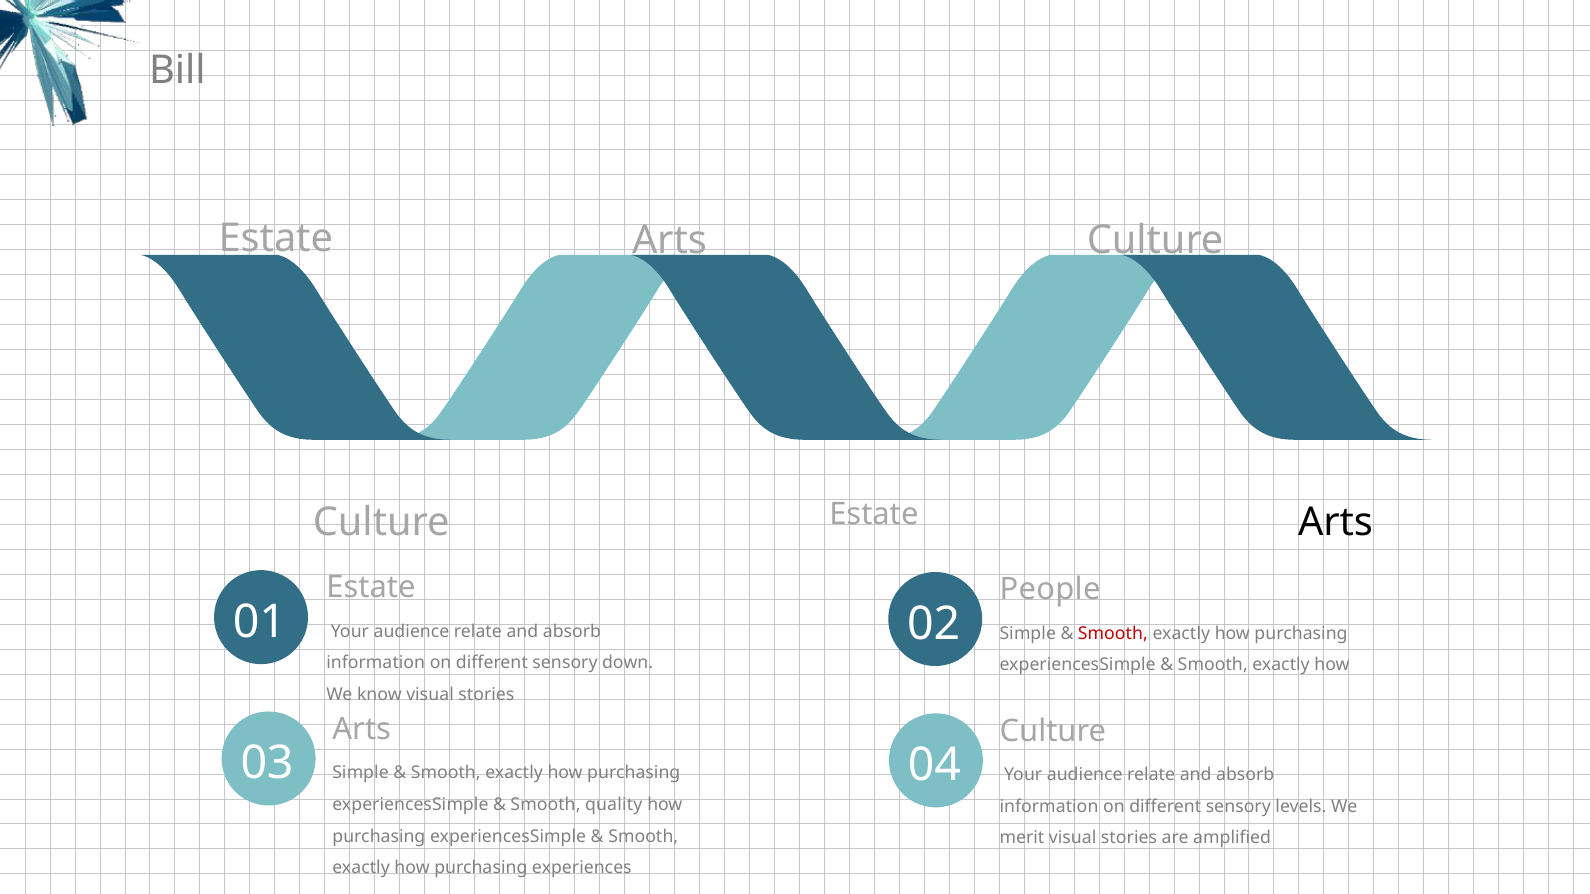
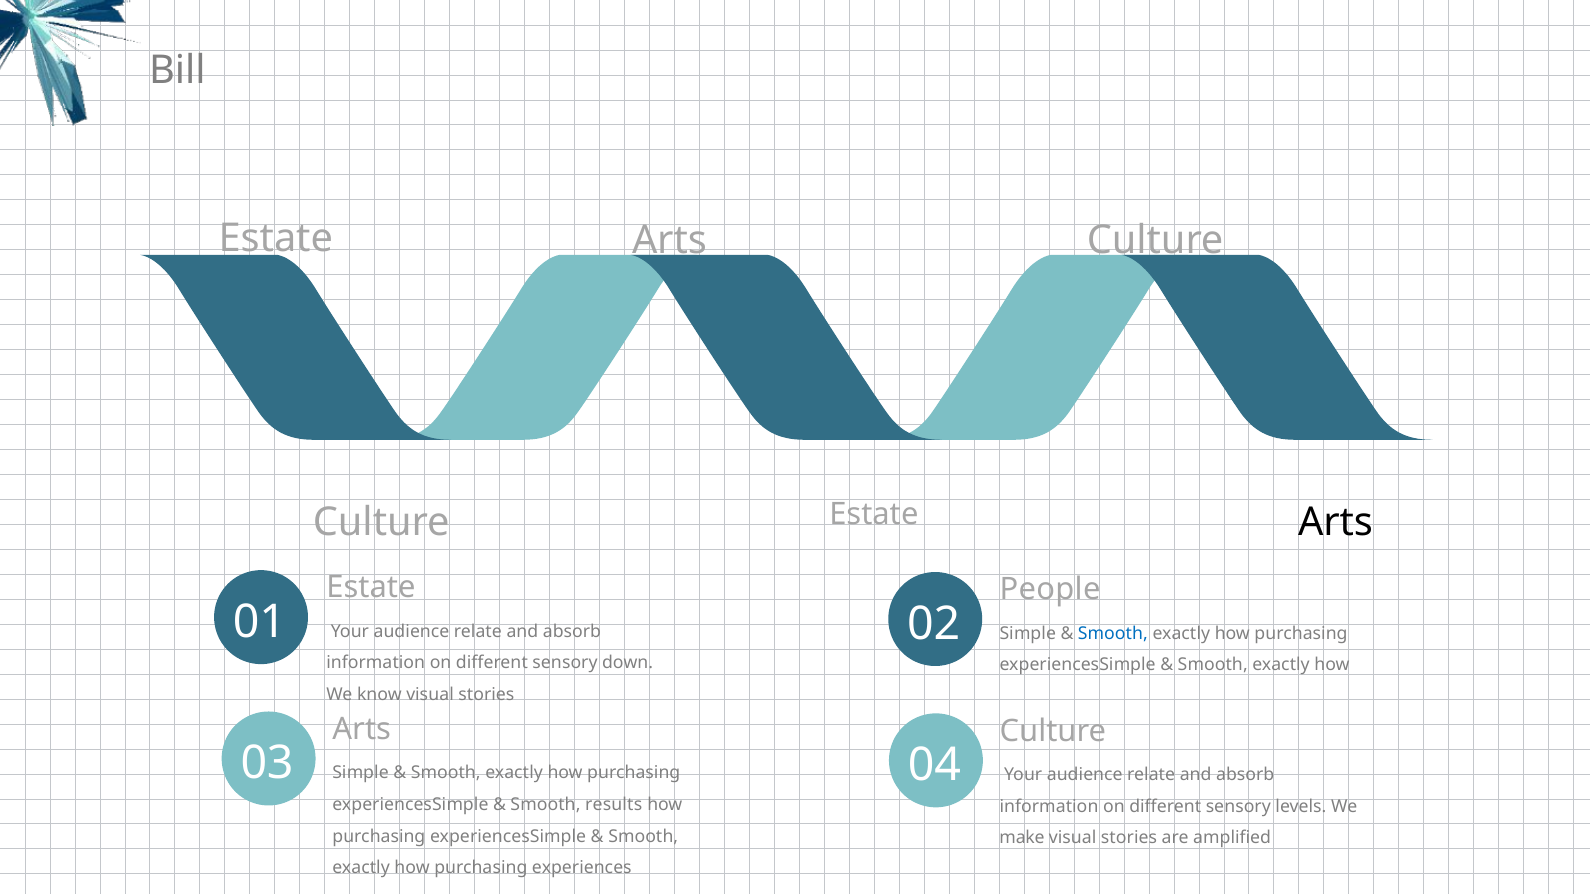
Smooth colour: red -> blue (1113, 634)
quality: quality -> results (614, 805)
merit: merit -> make (1022, 839)
